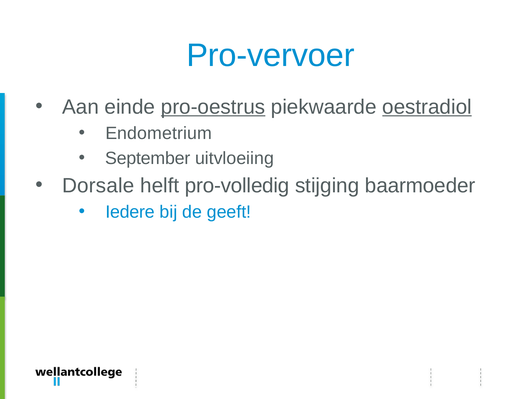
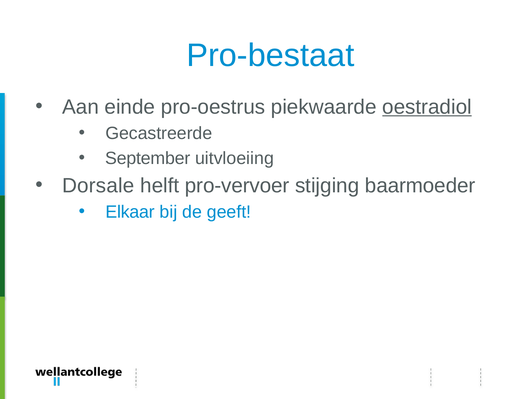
Pro-vervoer: Pro-vervoer -> Pro-bestaat (270, 56)
pro-oestrus underline: present -> none (213, 107)
Endometrium: Endometrium -> Gecastreerde (159, 133)
pro-volledig: pro-volledig -> pro-vervoer (237, 186)
Iedere: Iedere -> Elkaar (130, 212)
